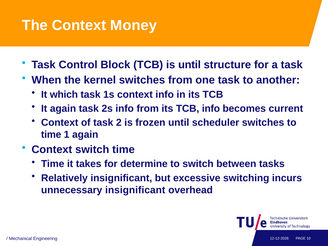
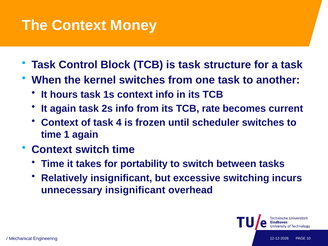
is until: until -> task (189, 65)
which: which -> hours (64, 95)
TCB info: info -> rate (211, 109)
2: 2 -> 4 (119, 123)
determine: determine -> portability (144, 164)
